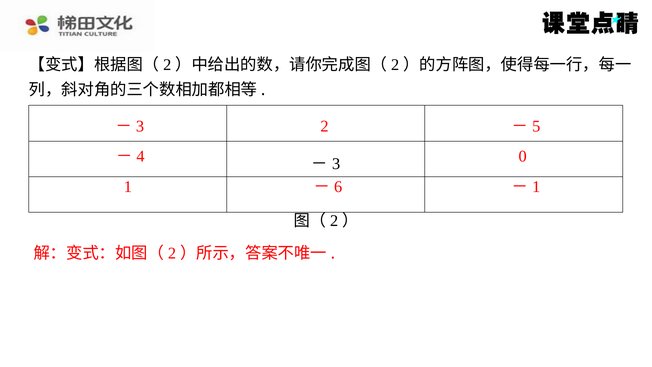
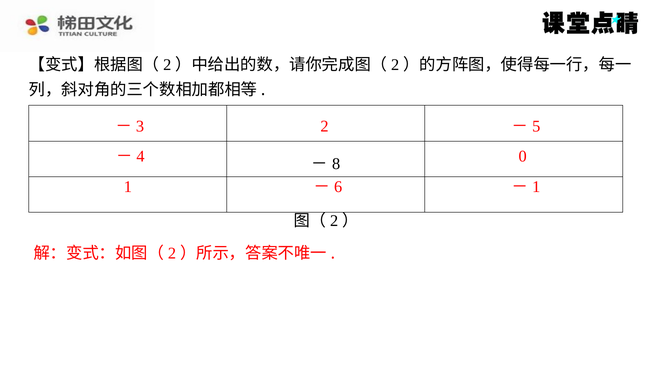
3: 3 -> 8 (336, 164)
